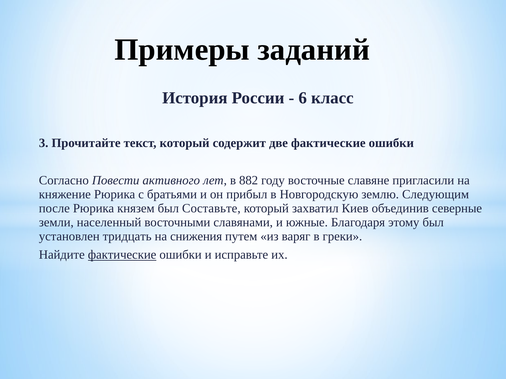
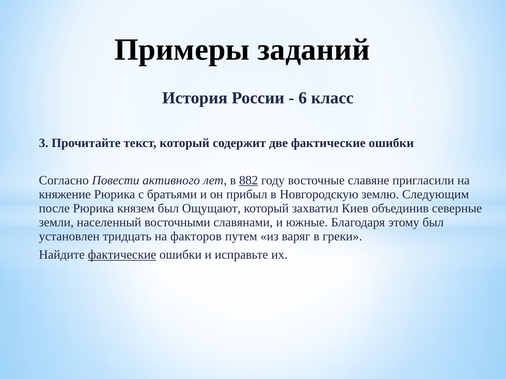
882 underline: none -> present (249, 180)
Составьте: Составьте -> Ощущают (211, 209)
снижения: снижения -> факторов (196, 237)
